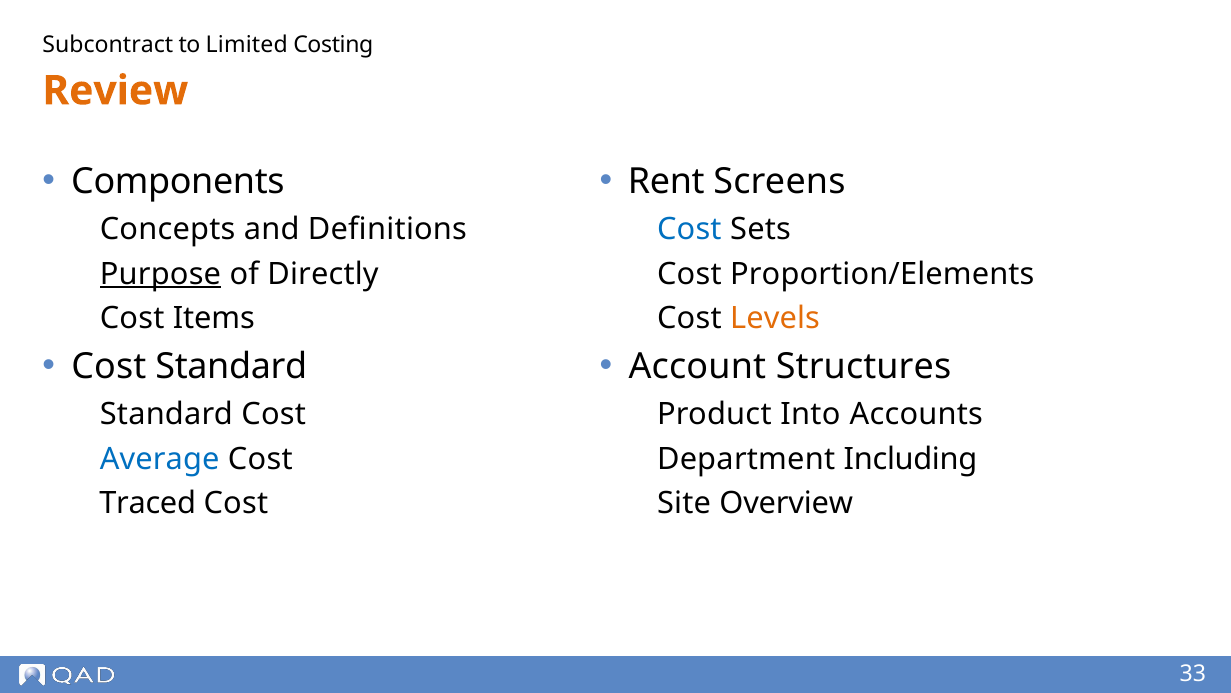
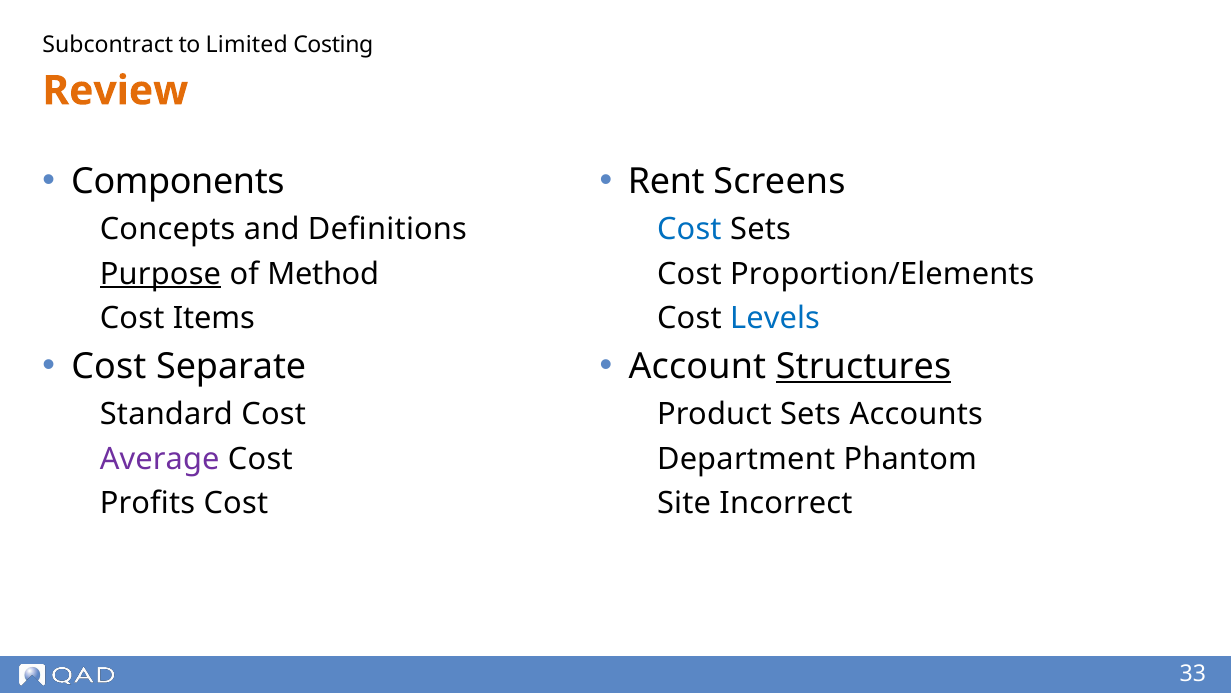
Directly: Directly -> Method (323, 274)
Levels colour: orange -> blue (775, 318)
Cost Standard: Standard -> Separate (231, 366)
Structures underline: none -> present (864, 366)
Product Into: Into -> Sets (810, 414)
Including: Including -> Phantom (910, 458)
Average colour: blue -> purple (160, 459)
Traced: Traced -> Profits (147, 503)
Overview: Overview -> Incorrect (786, 503)
